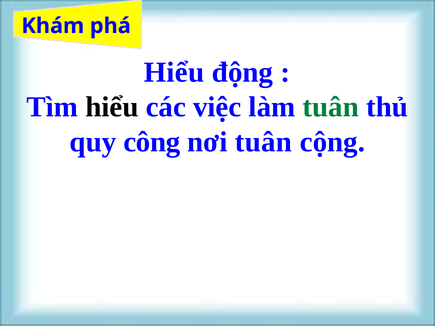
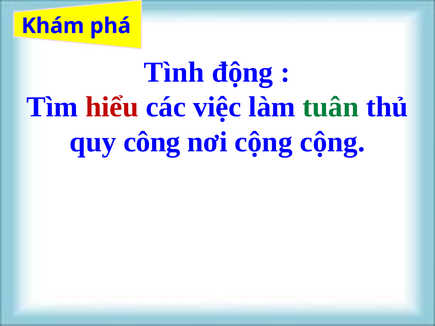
Hiểu: Hiểu -> Tình (174, 72)
hiểu colour: black -> red (112, 107)
nơi tuân: tuân -> cộng (264, 142)
